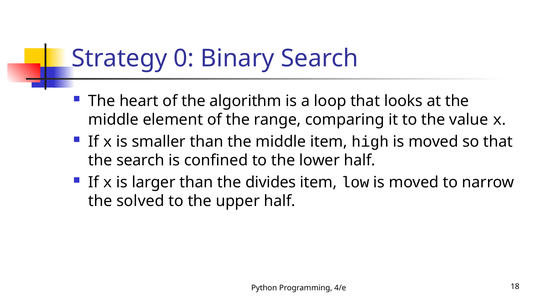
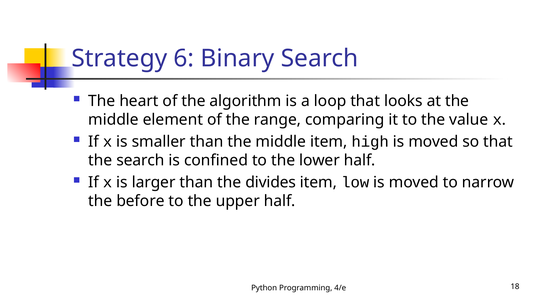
0: 0 -> 6 (184, 59)
solved: solved -> before (140, 201)
